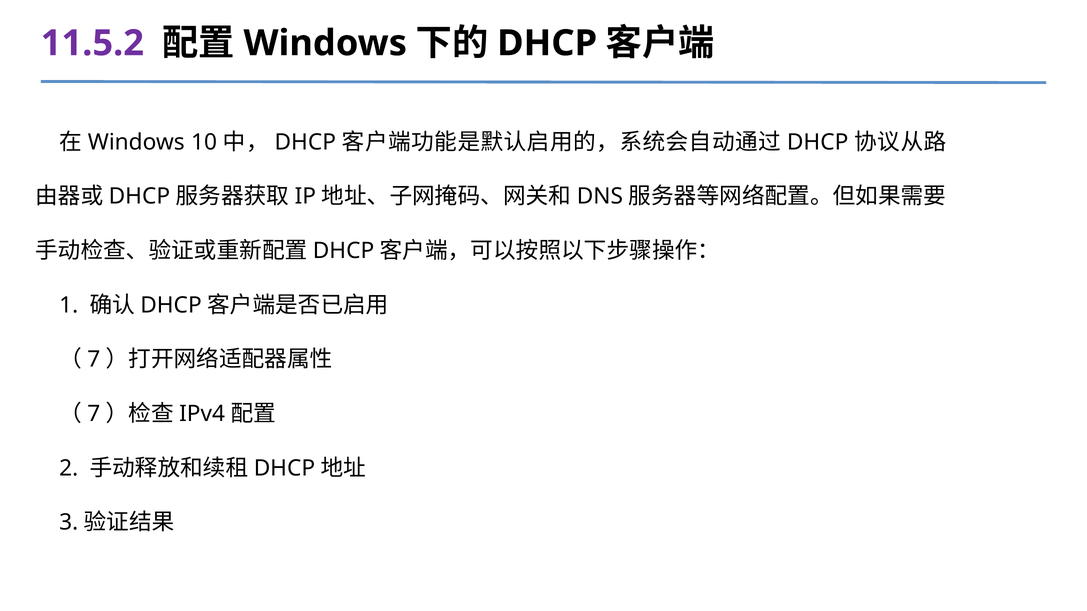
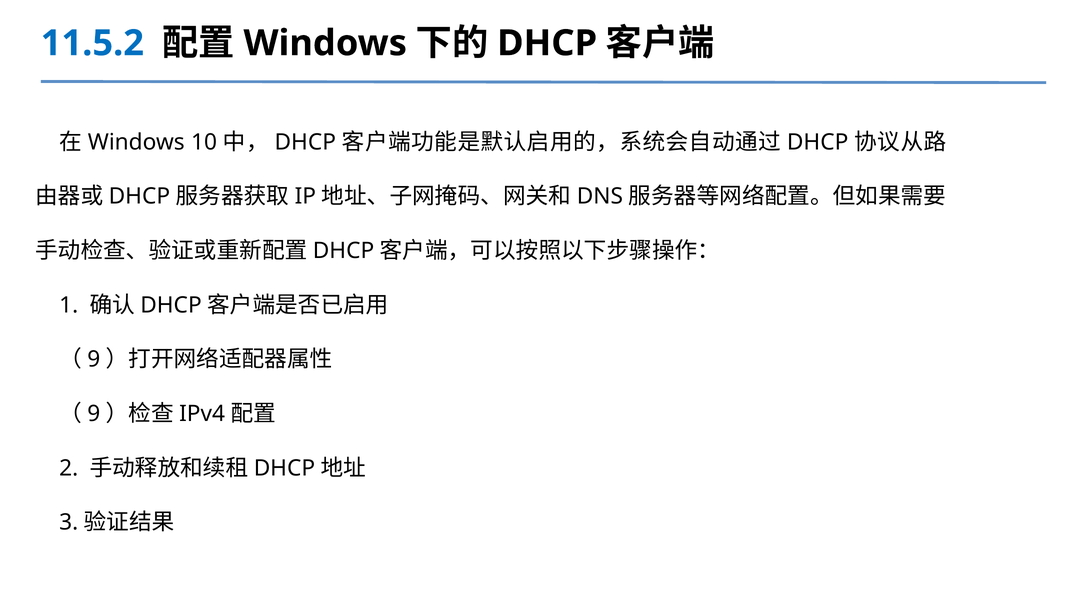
11.5.2 colour: purple -> blue (92, 43)
7: 7 -> 9 (94, 360)
7: 7 -> 9 (94, 414)
